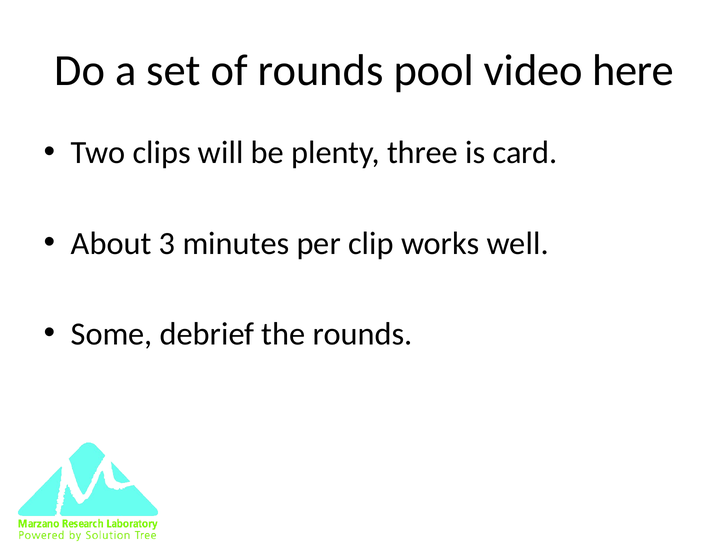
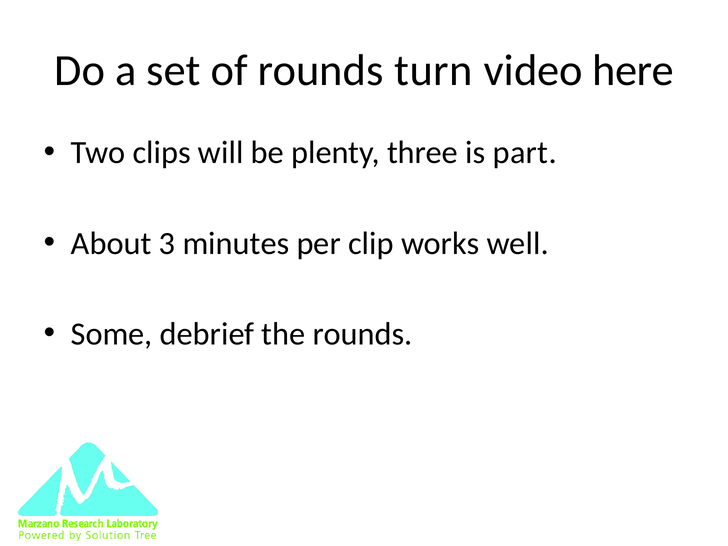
pool: pool -> turn (433, 70)
card: card -> part (525, 153)
